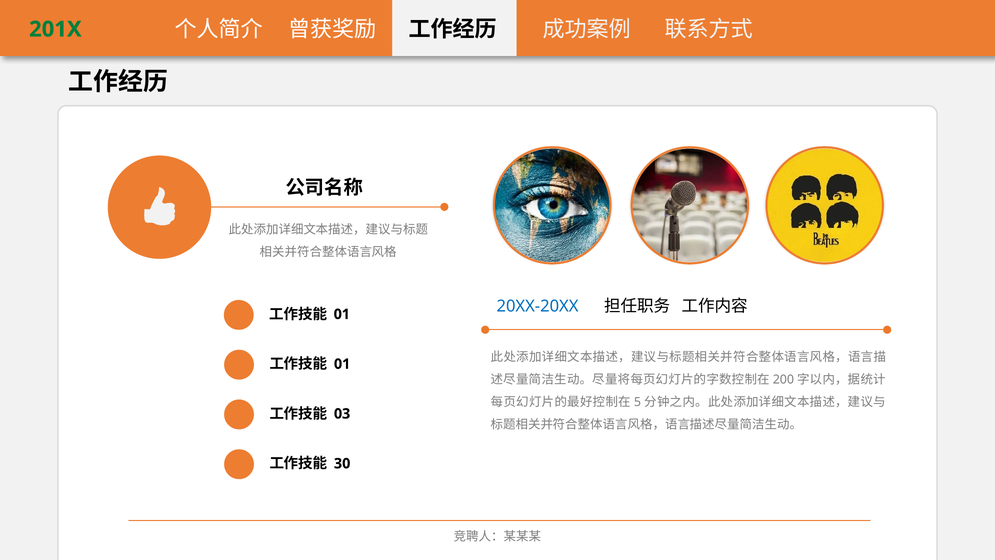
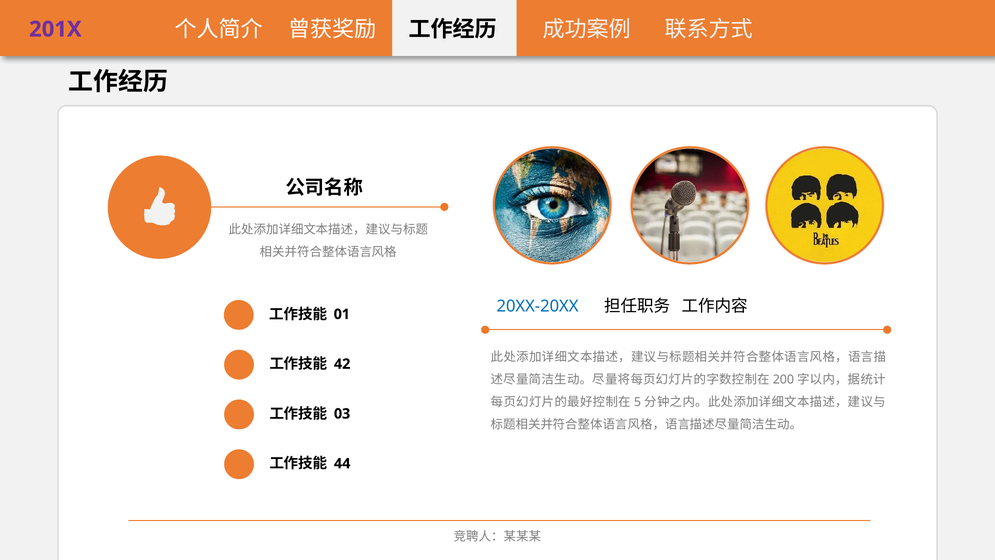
201X colour: green -> purple (55, 29)
01: 01 -> 42 (342, 364)
30: 30 -> 44 (342, 463)
